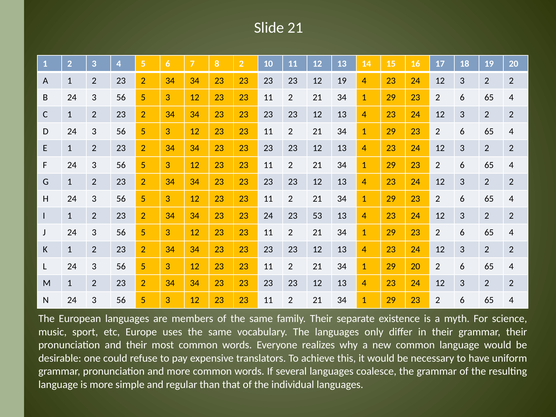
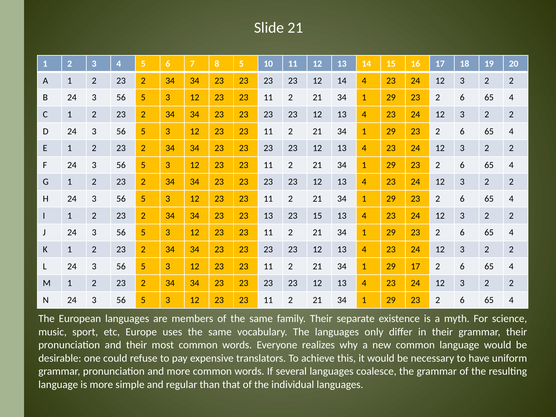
8 2: 2 -> 5 (241, 64)
12 19: 19 -> 14 (342, 81)
23 23 24: 24 -> 13 (268, 216)
23 53: 53 -> 15 (317, 216)
29 20: 20 -> 17 (416, 266)
